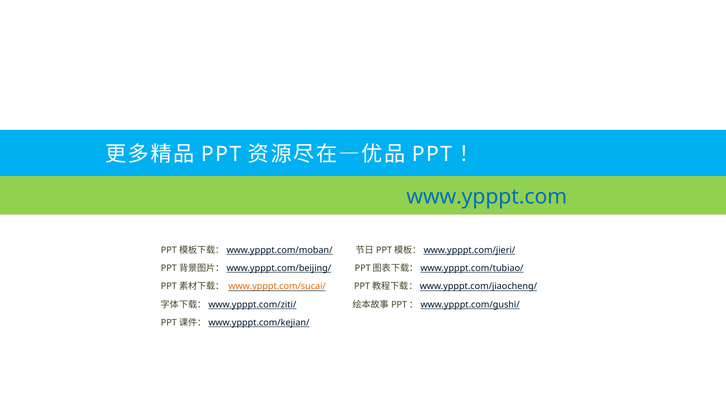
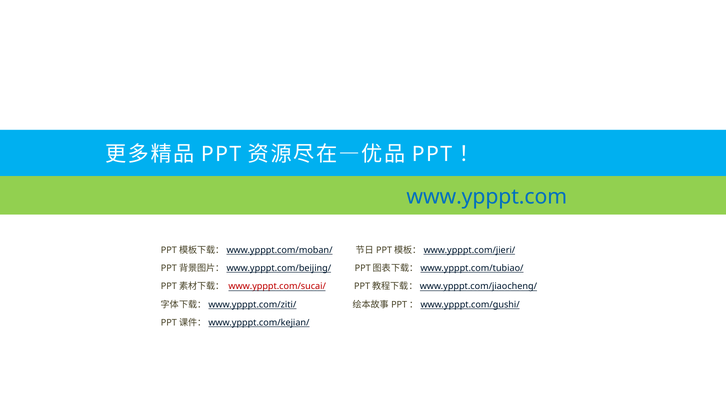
www.ypppt.com/sucai/ colour: orange -> red (277, 287)
